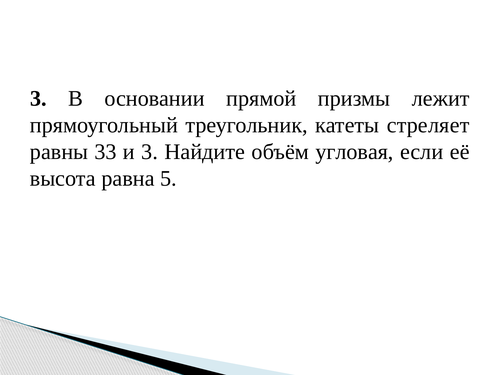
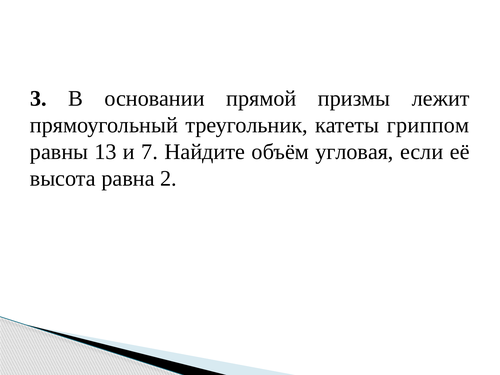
стреляет: стреляет -> гриппом (428, 125)
33: 33 -> 13 (106, 152)
и 3: 3 -> 7 (150, 152)
5: 5 -> 2 (169, 178)
